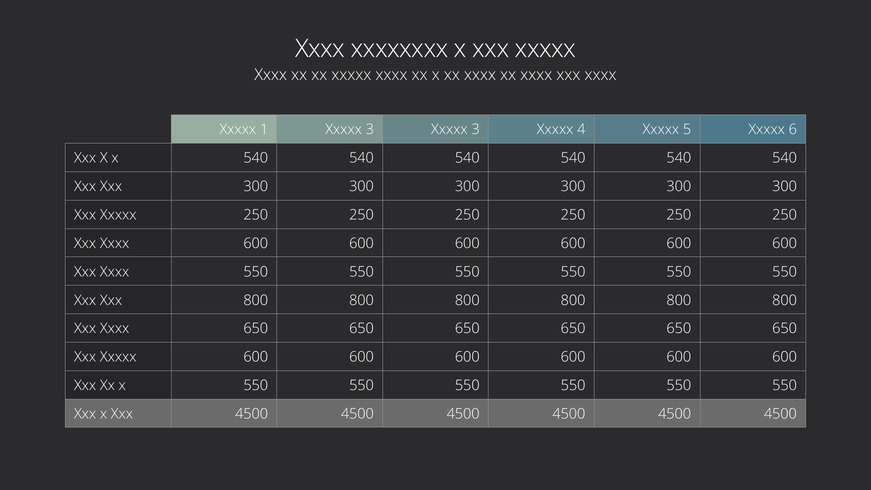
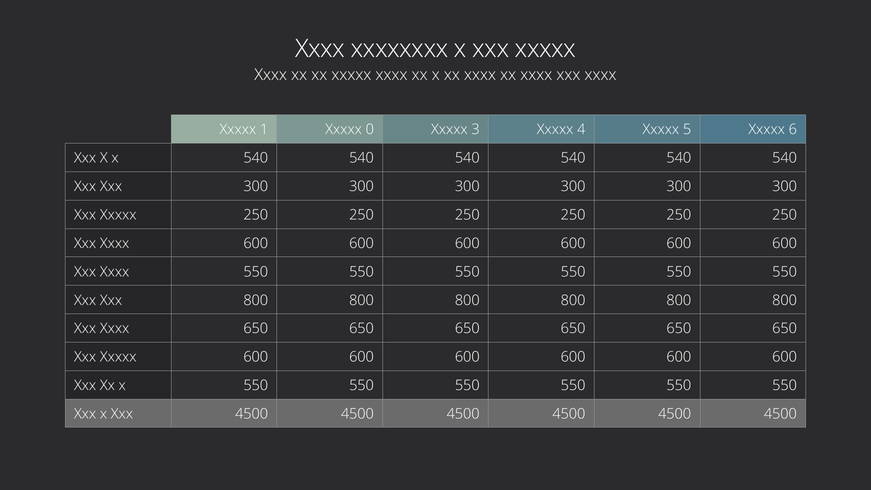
1 Xxxxx 3: 3 -> 0 (370, 130)
